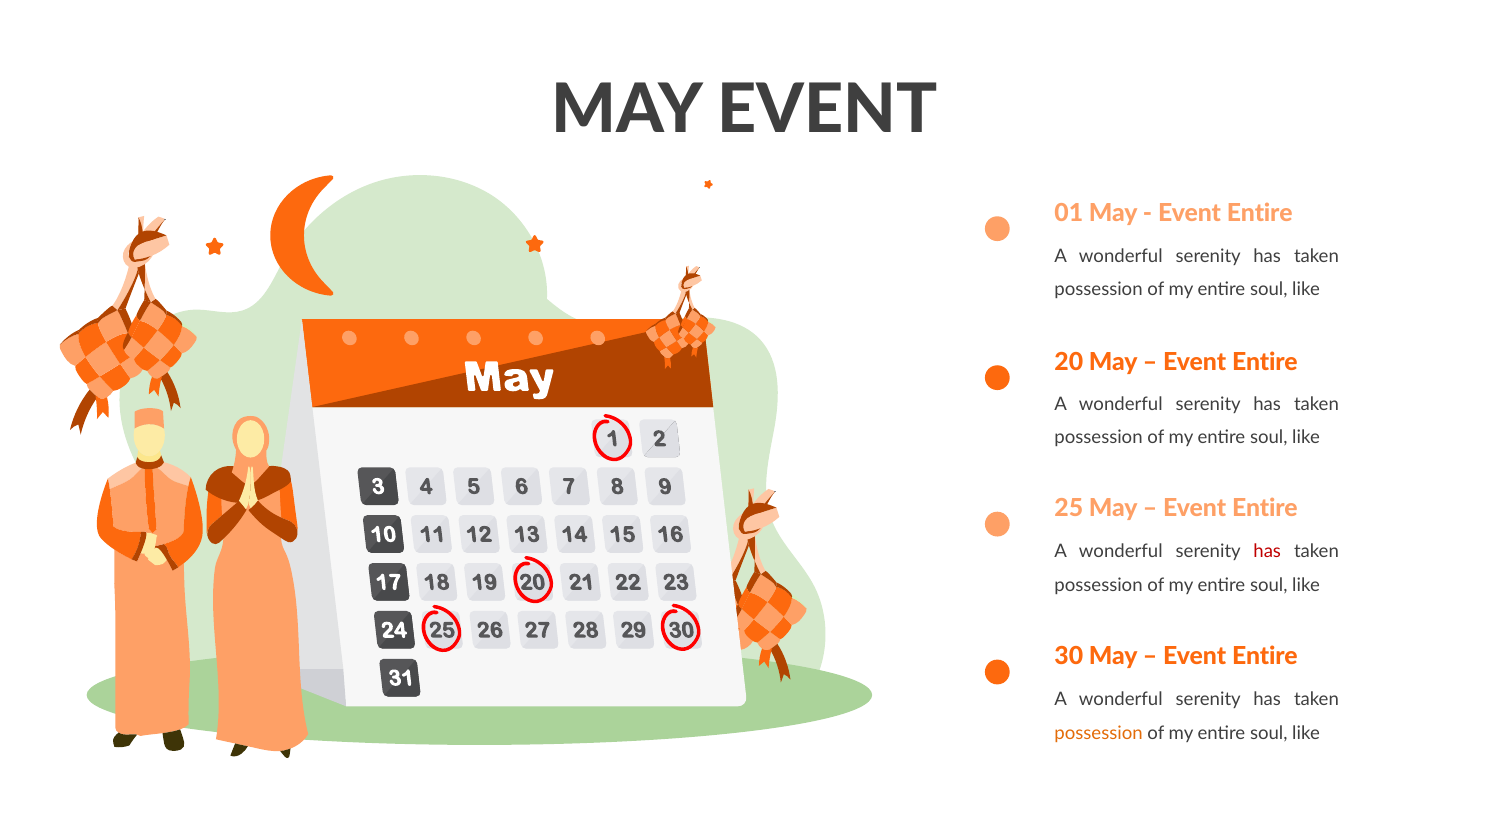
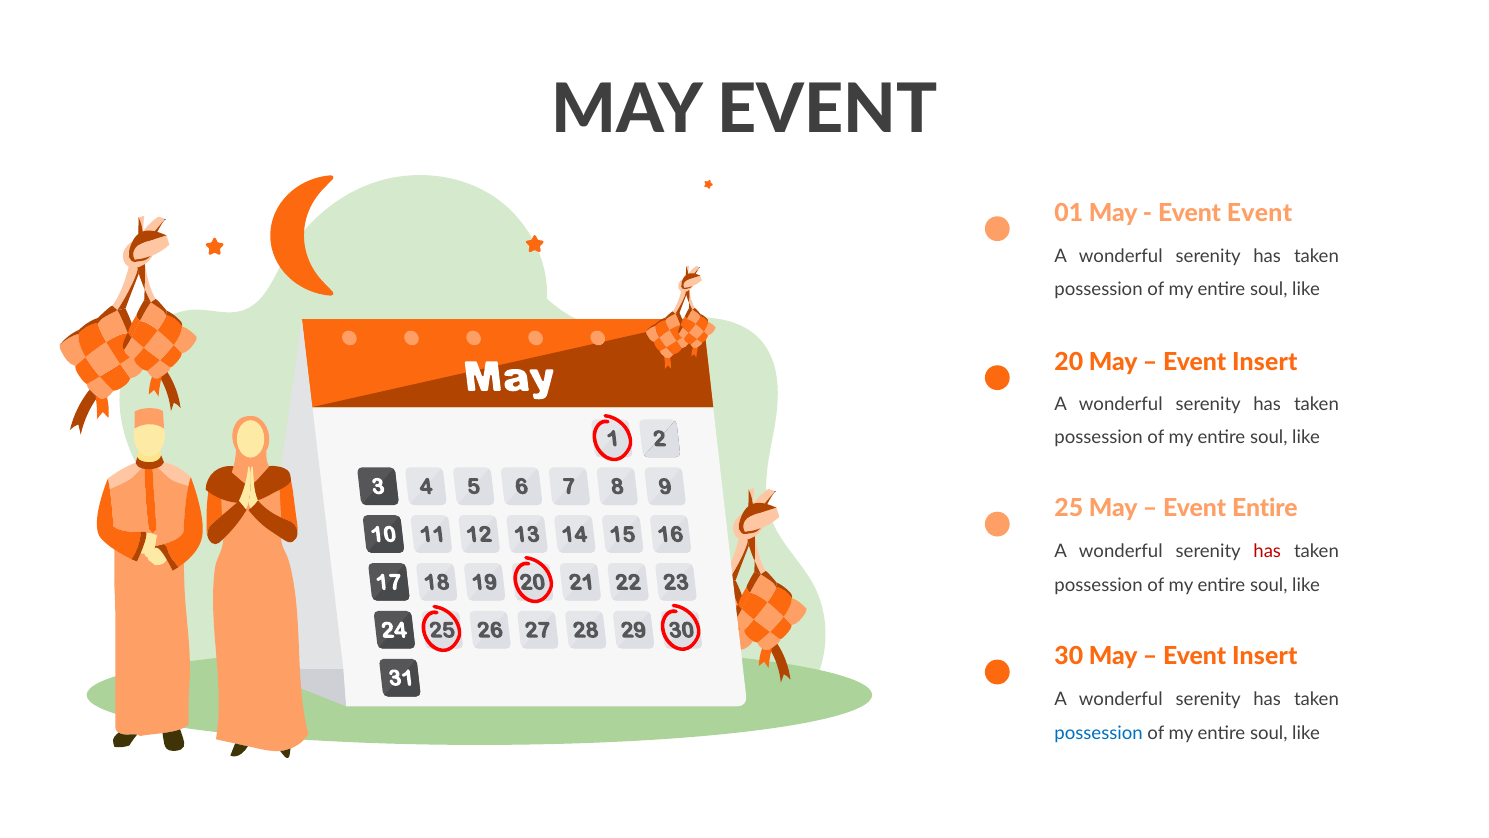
Entire: Entire -> Event (1260, 213)
Entire: Entire -> Insert (1265, 362)
Entire: Entire -> Insert (1265, 656)
possession colour: orange -> blue (1099, 733)
